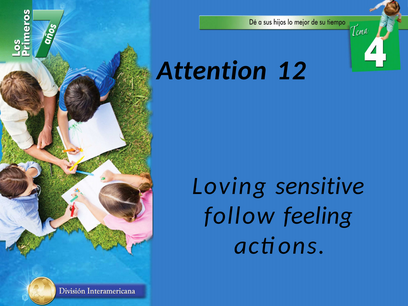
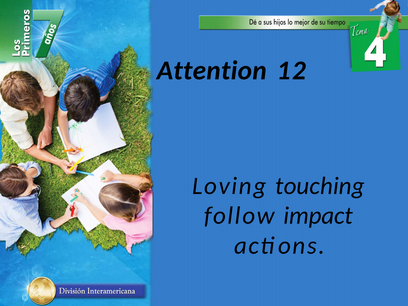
sensitive: sensitive -> touching (320, 186)
feeling: feeling -> impact (318, 216)
